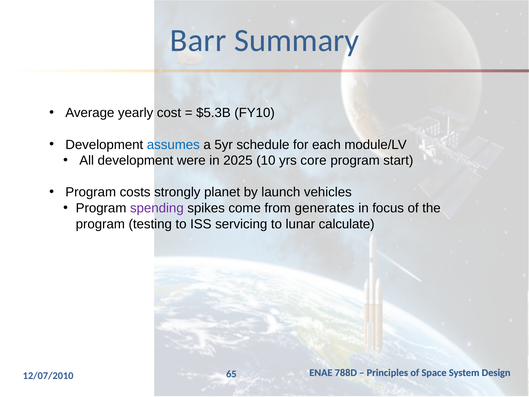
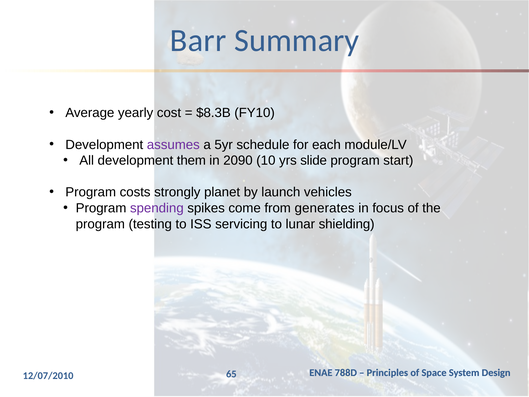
$5.3B: $5.3B -> $8.3B (213, 113)
assumes colour: blue -> purple (173, 145)
were: were -> them (191, 160)
2025: 2025 -> 2090 (238, 160)
core: core -> slide (314, 160)
calculate: calculate -> shielding (347, 224)
